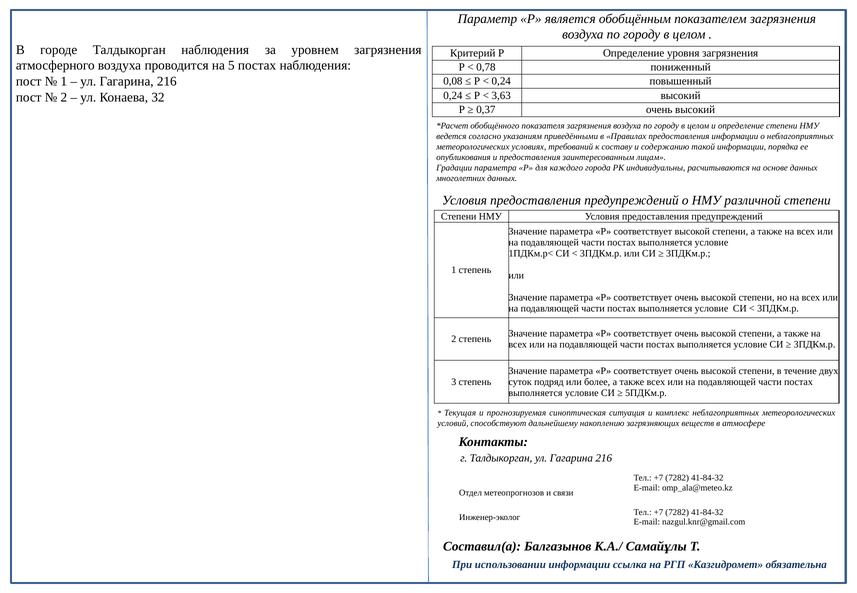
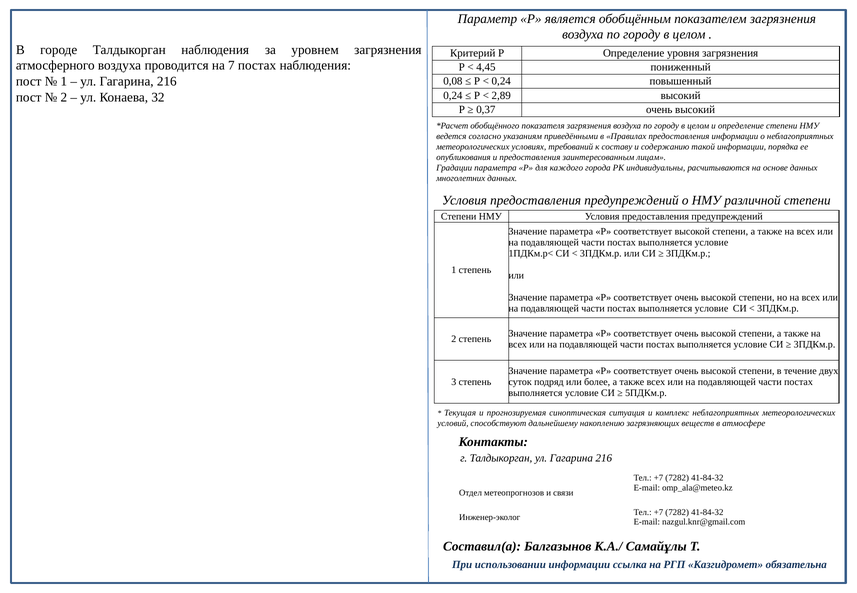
5: 5 -> 7 (231, 66)
0,78: 0,78 -> 4,45 (486, 67)
3,63: 3,63 -> 2,89 (501, 95)
